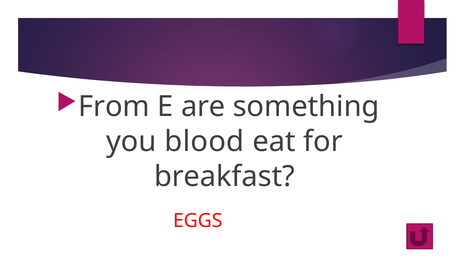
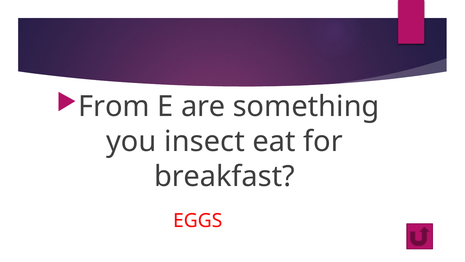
blood: blood -> insect (204, 141)
